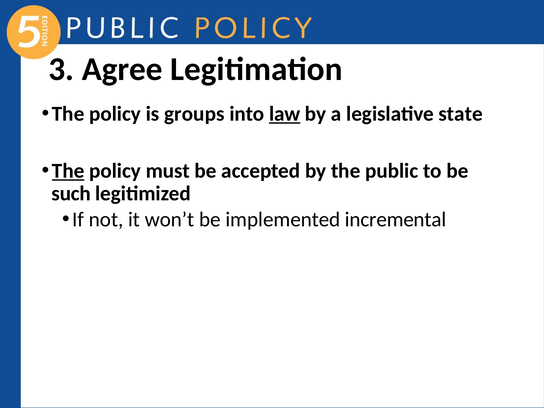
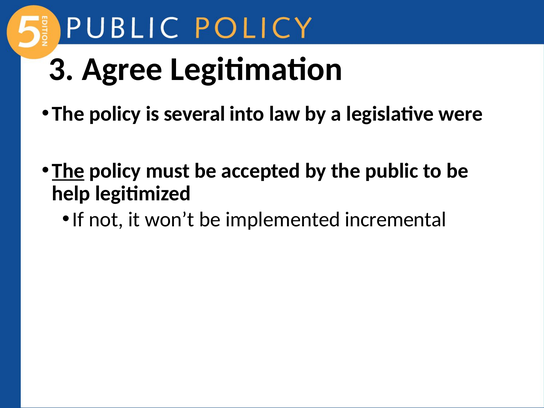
groups: groups -> several (195, 114)
law underline: present -> none (285, 114)
state: state -> were (461, 114)
such: such -> help (71, 194)
